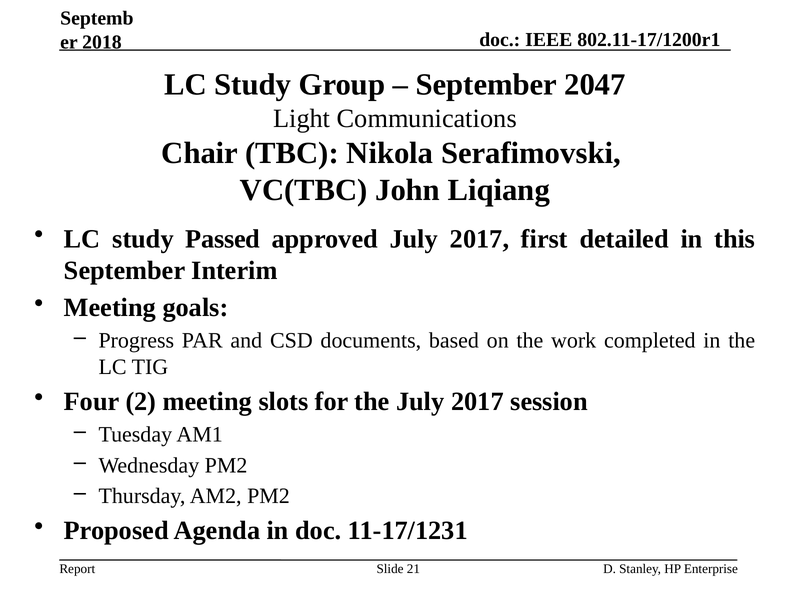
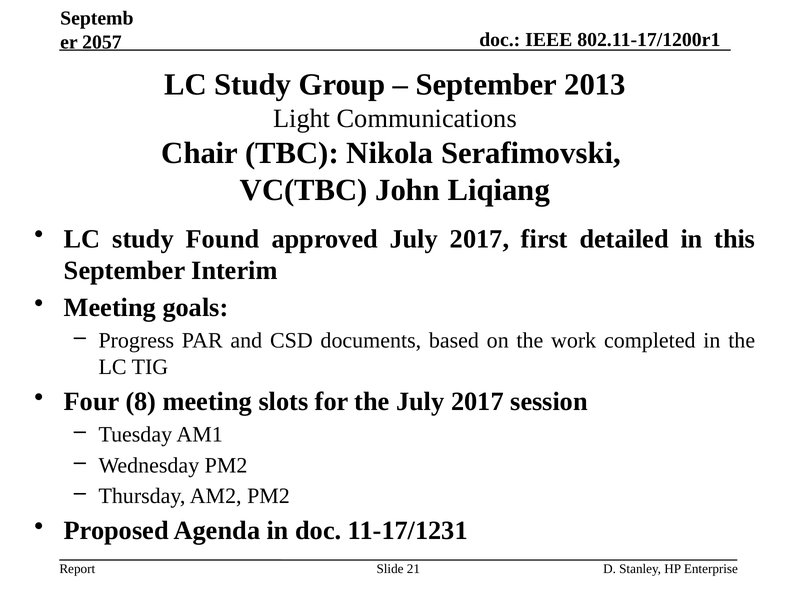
2018: 2018 -> 2057 (102, 42)
2047: 2047 -> 2013 (595, 84)
Passed: Passed -> Found (223, 239)
2: 2 -> 8 (141, 401)
